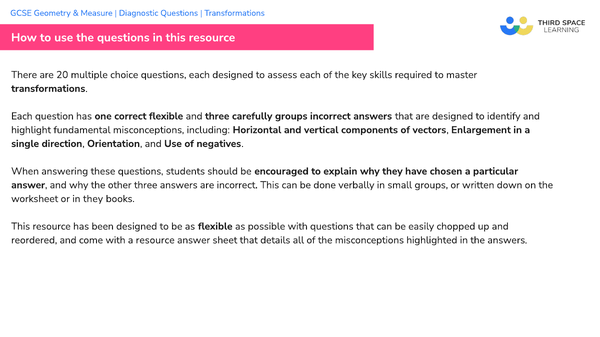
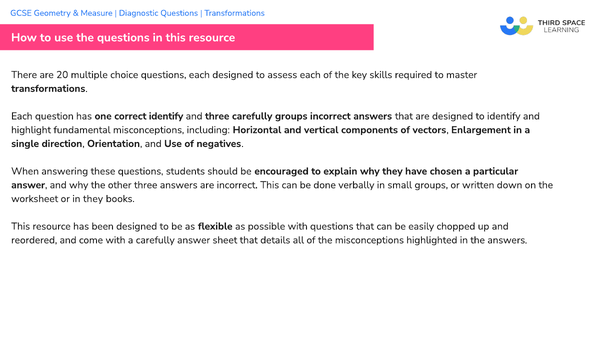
correct flexible: flexible -> identify (166, 116)
a resource: resource -> carefully (155, 240)
